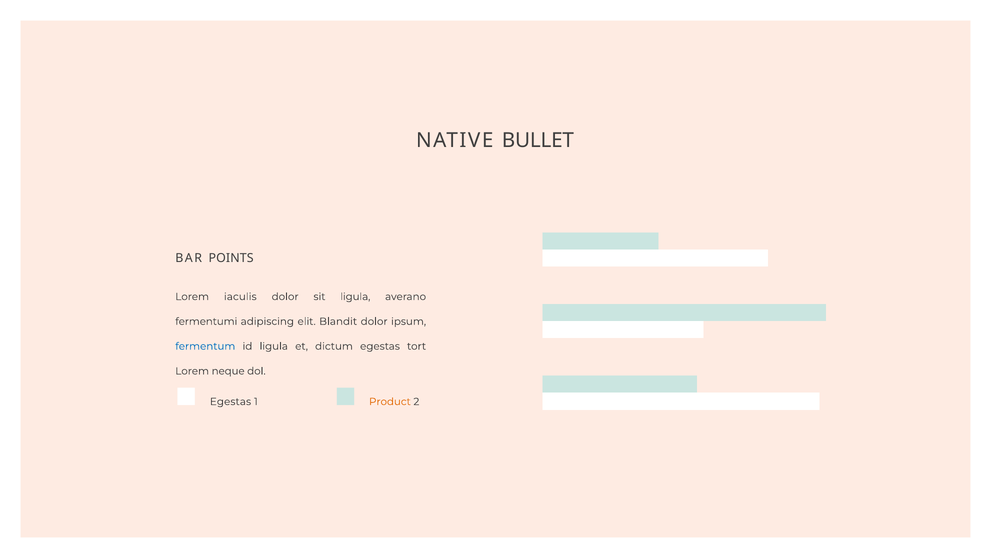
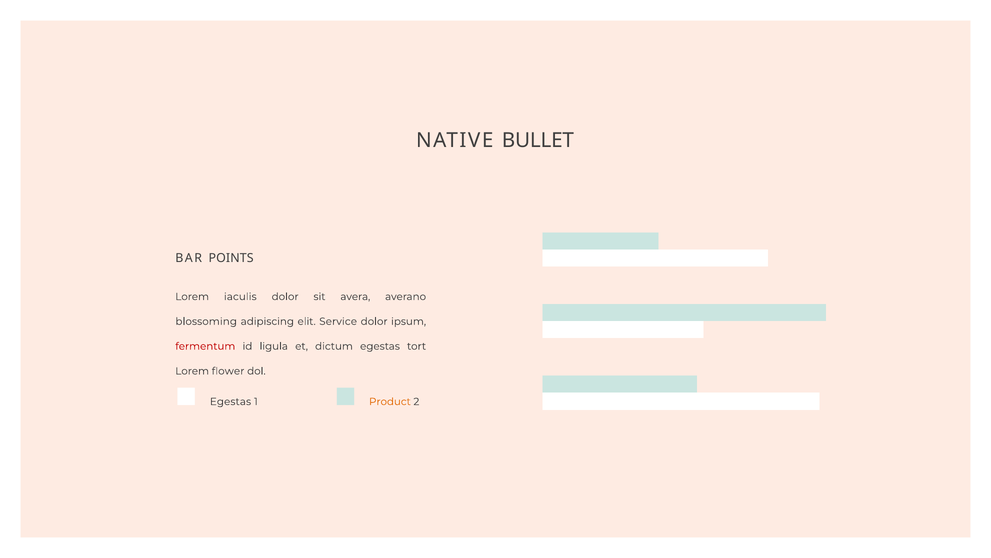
sit ligula: ligula -> avera (355, 296)
fermentumi: fermentumi -> blossoming (206, 321)
Blandit: Blandit -> Service (338, 321)
fermentum colour: blue -> red (205, 346)
neque: neque -> flower (228, 371)
